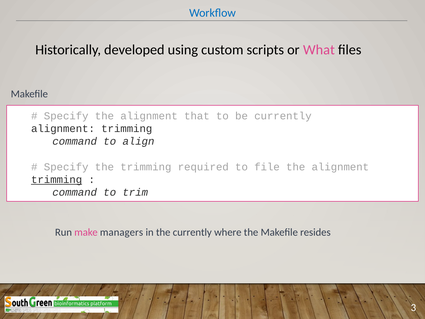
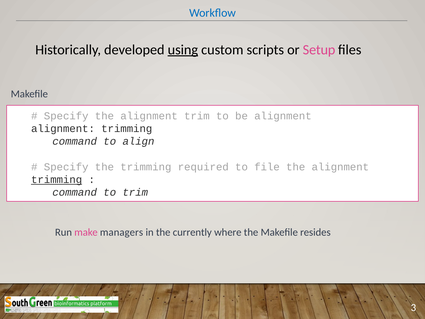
using underline: none -> present (183, 50)
What: What -> Setup (319, 50)
alignment that: that -> trim (197, 116)
be currently: currently -> alignment (283, 116)
